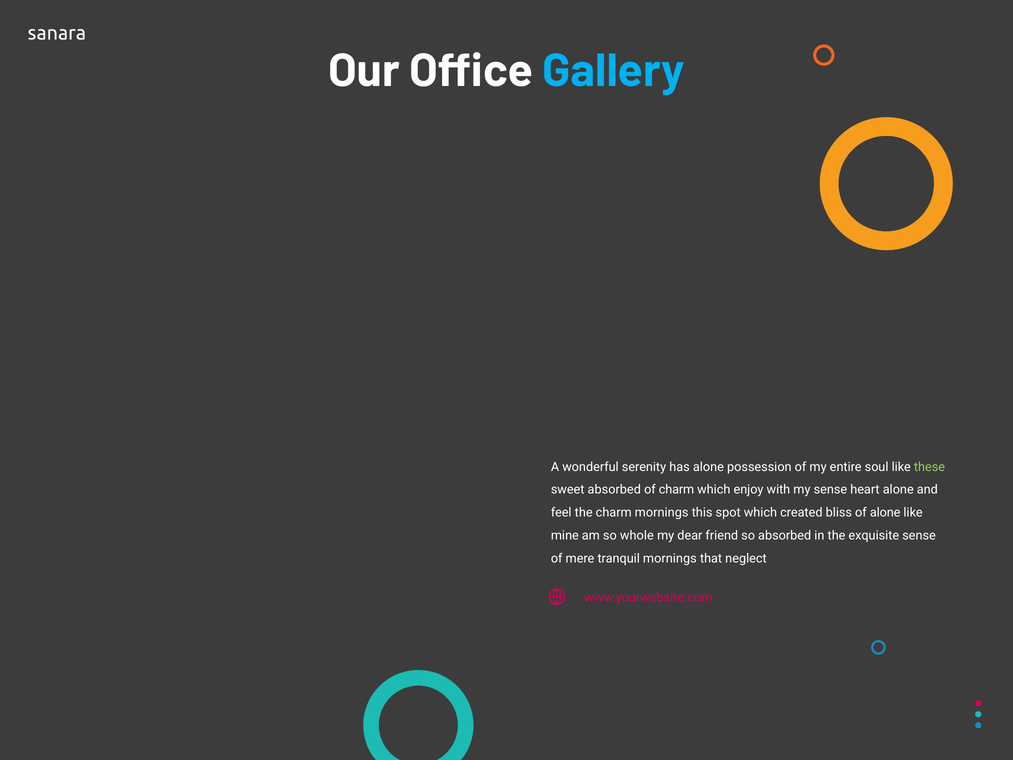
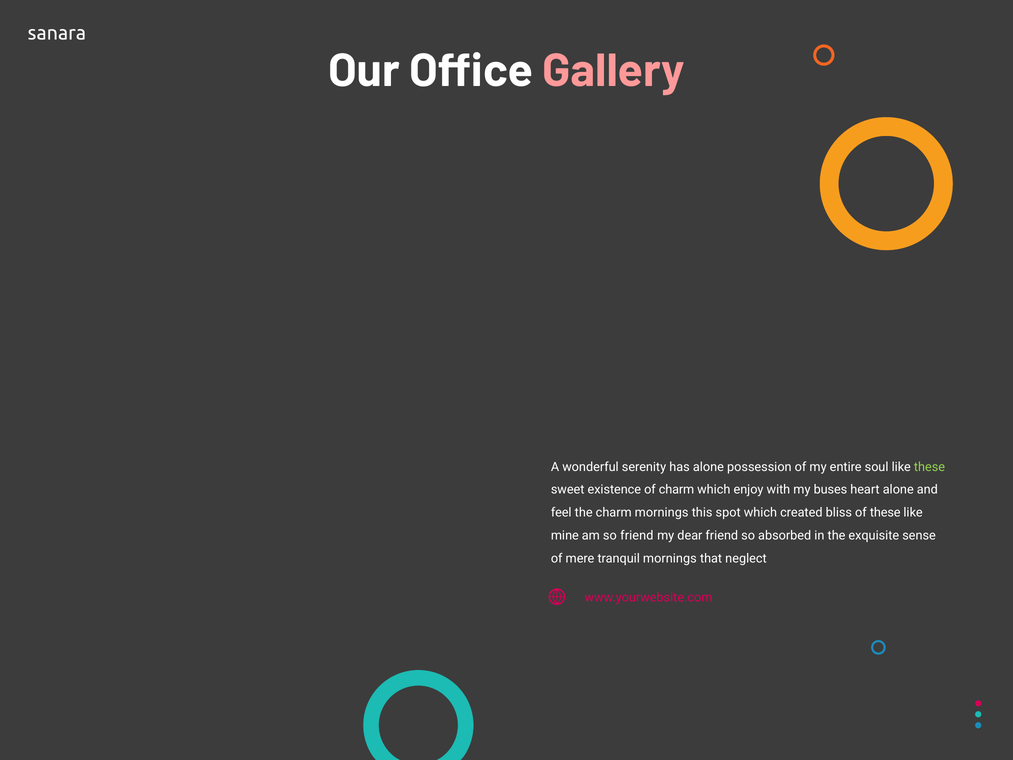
Gallery colour: light blue -> pink (613, 71)
sweet absorbed: absorbed -> existence (614, 490)
my sense: sense -> buses (830, 490)
of alone: alone -> these (885, 512)
so whole: whole -> friend (637, 535)
